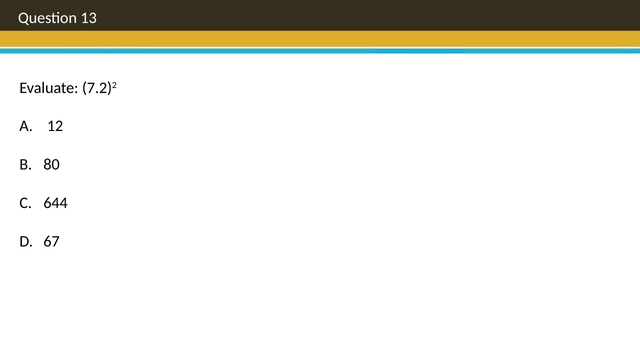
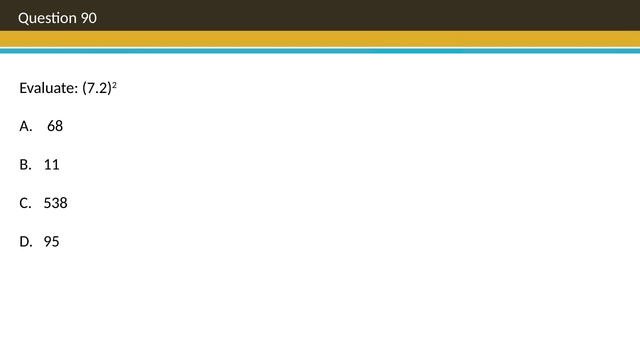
13: 13 -> 90 (89, 18)
12: 12 -> 68 (55, 126)
80: 80 -> 11 (52, 165)
644: 644 -> 538 (56, 203)
67: 67 -> 95 (52, 241)
